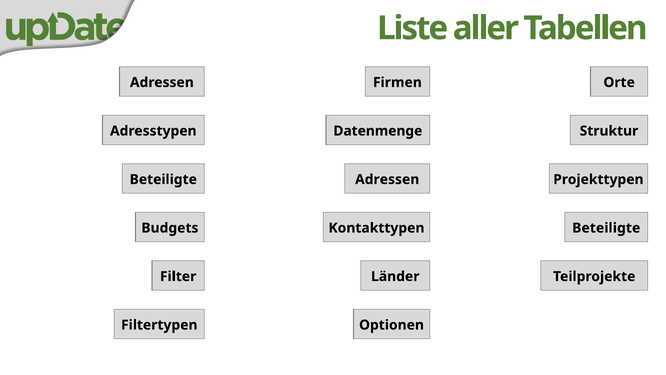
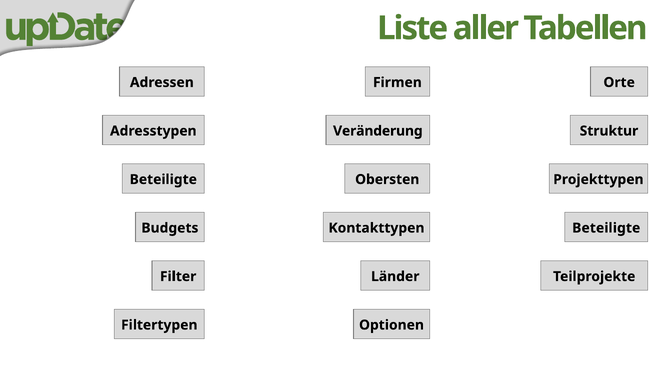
Datenmenge: Datenmenge -> Veränderung (378, 131)
Adressen: Adressen -> Obersten (387, 179)
